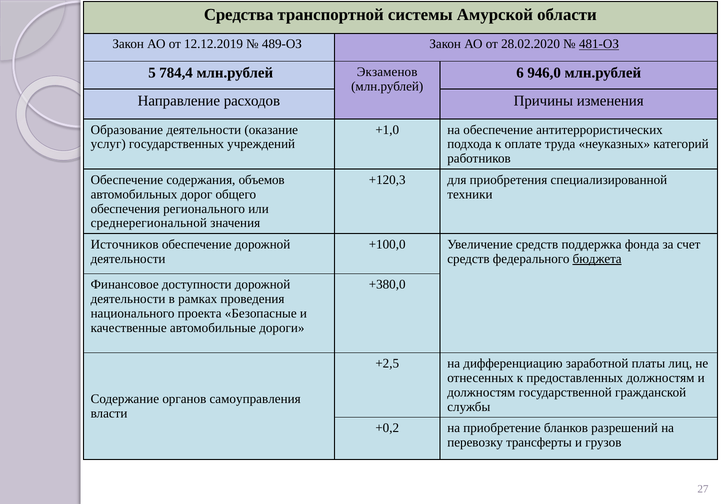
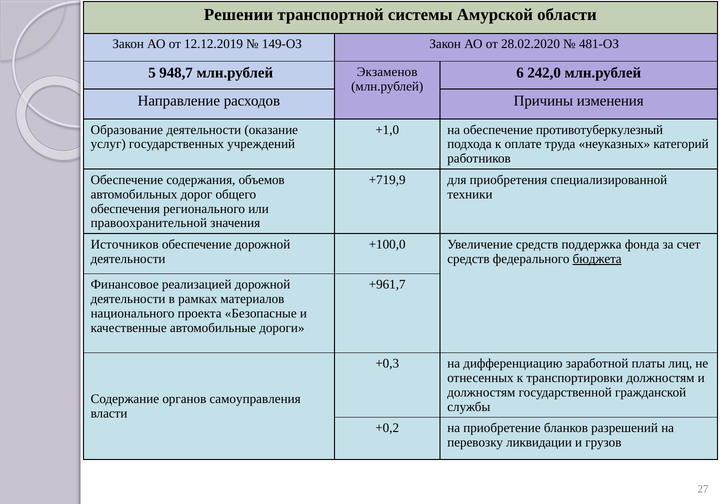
Средства: Средства -> Решении (239, 14)
489-ОЗ: 489-ОЗ -> 149-ОЗ (282, 44)
481-ОЗ underline: present -> none (599, 44)
784,4: 784,4 -> 948,7 (176, 73)
946,0: 946,0 -> 242,0 (544, 73)
антитеррористических: антитеррористических -> противотуберкулезный (600, 130)
+120,3: +120,3 -> +719,9 (387, 180)
среднерегиональной: среднерегиональной -> правоохранительной (149, 223)
доступности: доступности -> реализацией (197, 284)
+380,0: +380,0 -> +961,7 (387, 284)
проведения: проведения -> материалов (252, 298)
+2,5: +2,5 -> +0,3 (387, 363)
предоставленных: предоставленных -> транспортировки (575, 377)
трансферты: трансферты -> ликвидации (539, 442)
